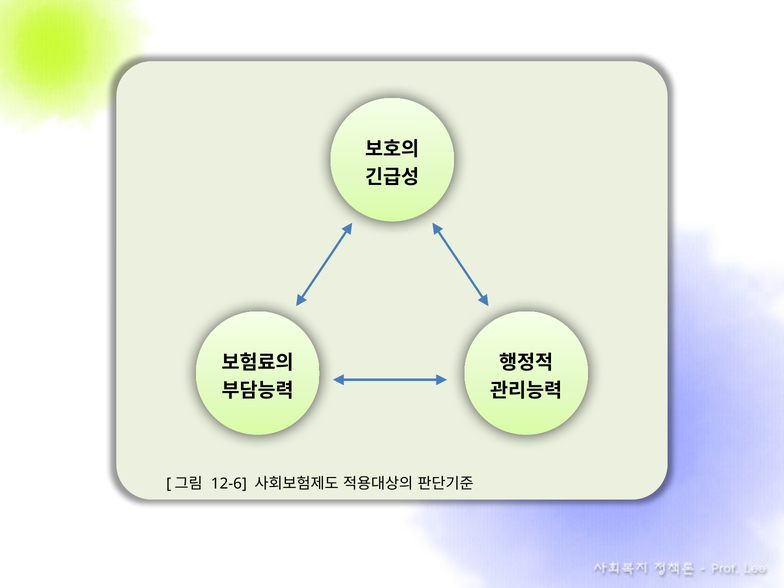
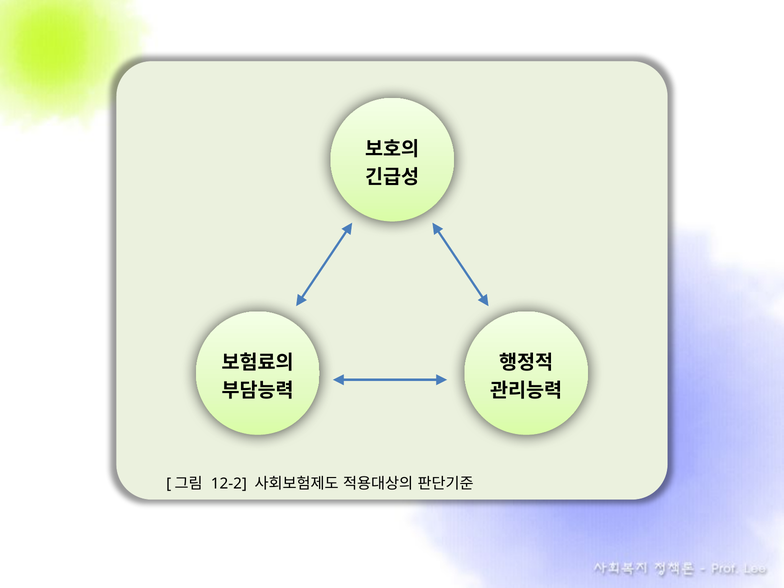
12-6: 12-6 -> 12-2 (229, 484)
